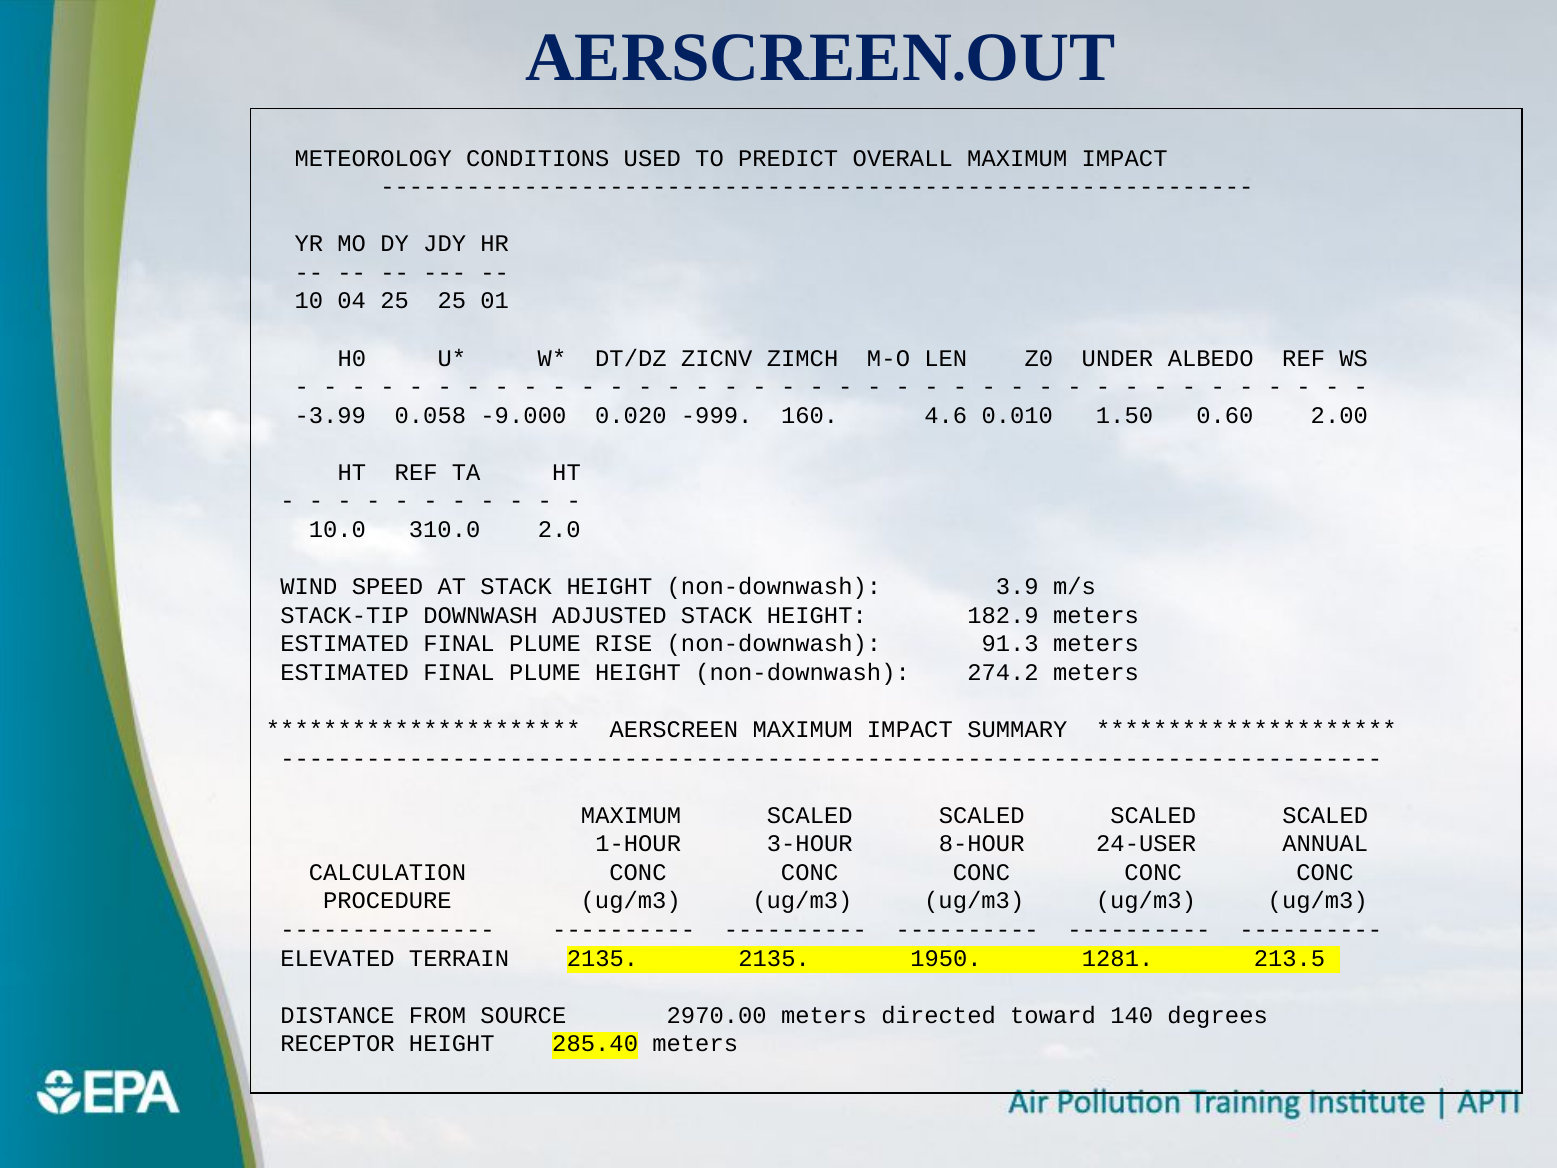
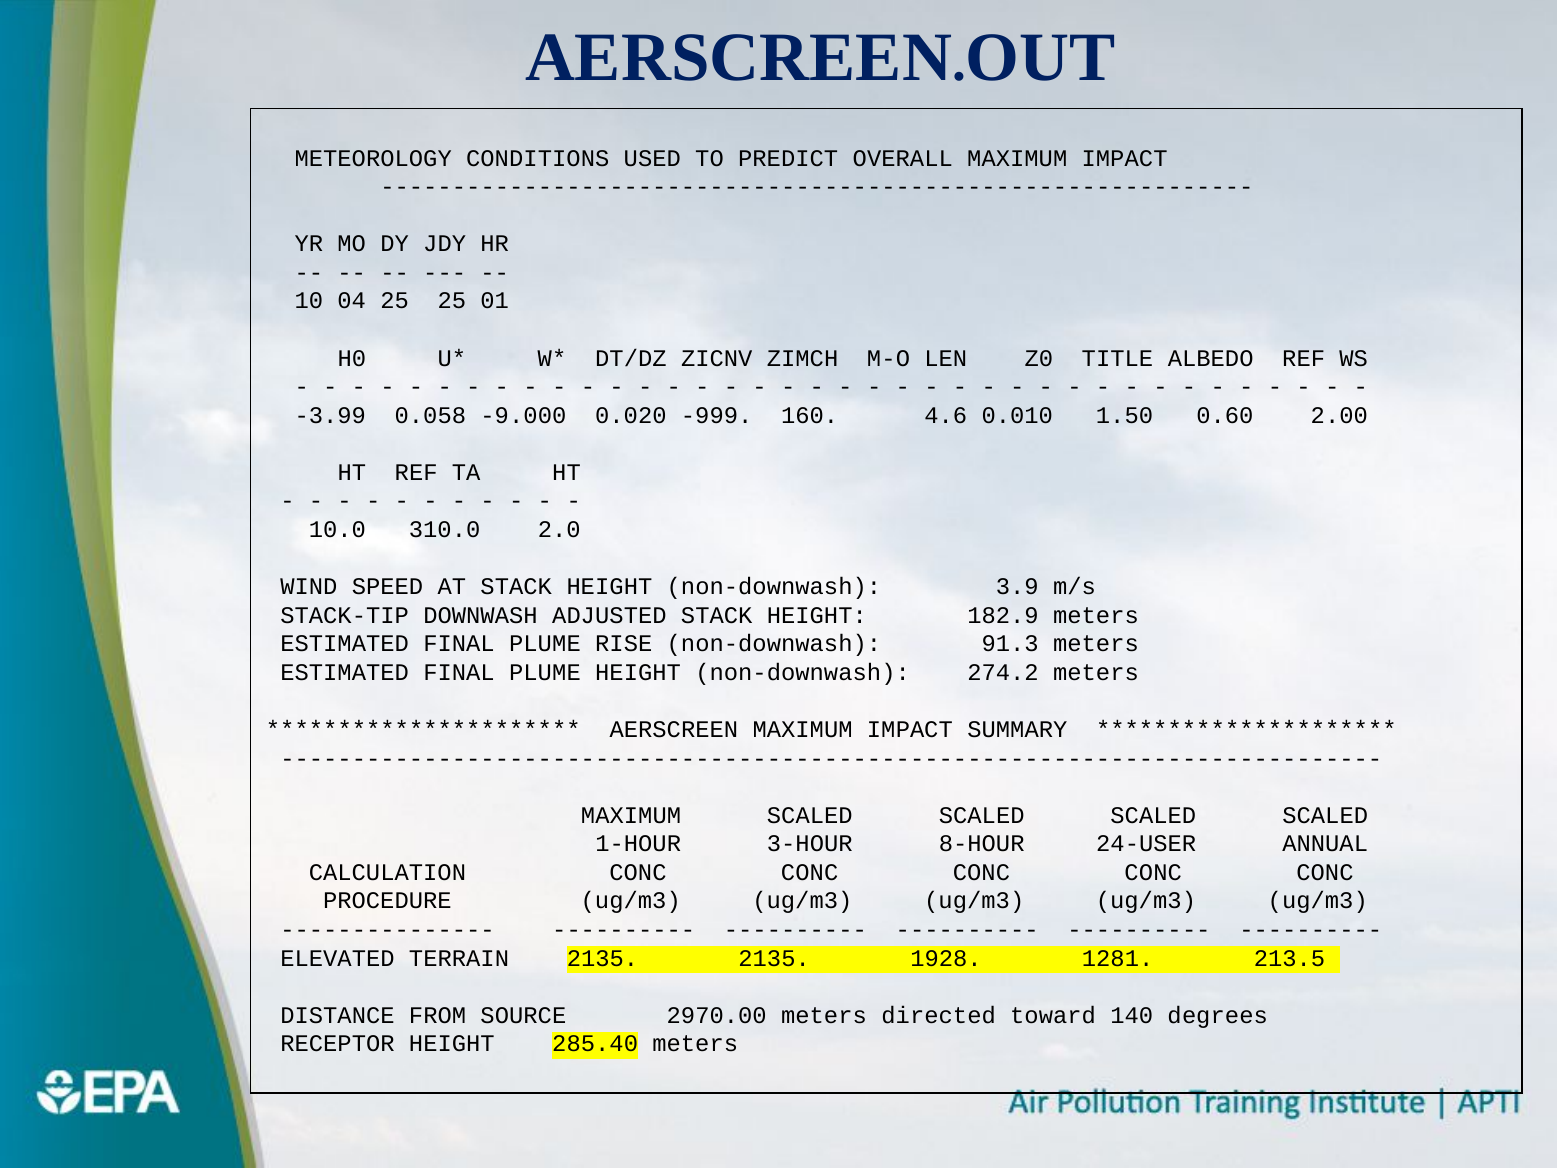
UNDER: UNDER -> TITLE (1117, 358)
1950: 1950 -> 1928 (946, 958)
